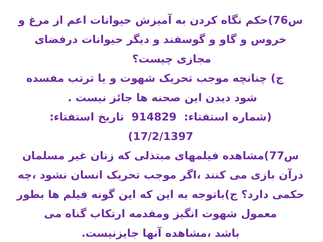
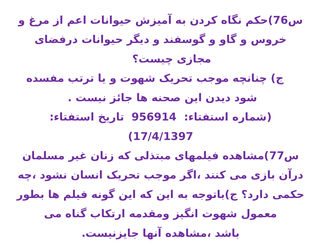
914829: 914829 -> 956914 (154, 117)
17/2/1397: 17/2/1397 -> 17/4/1397 (163, 137)
